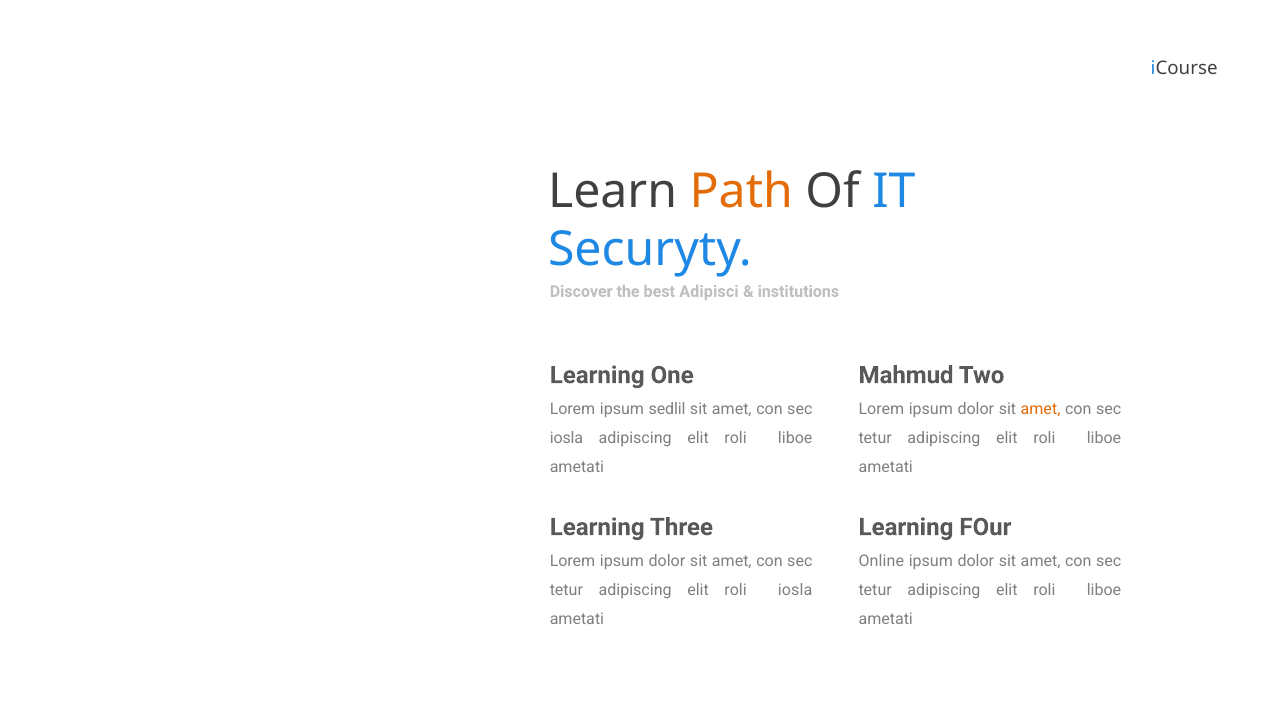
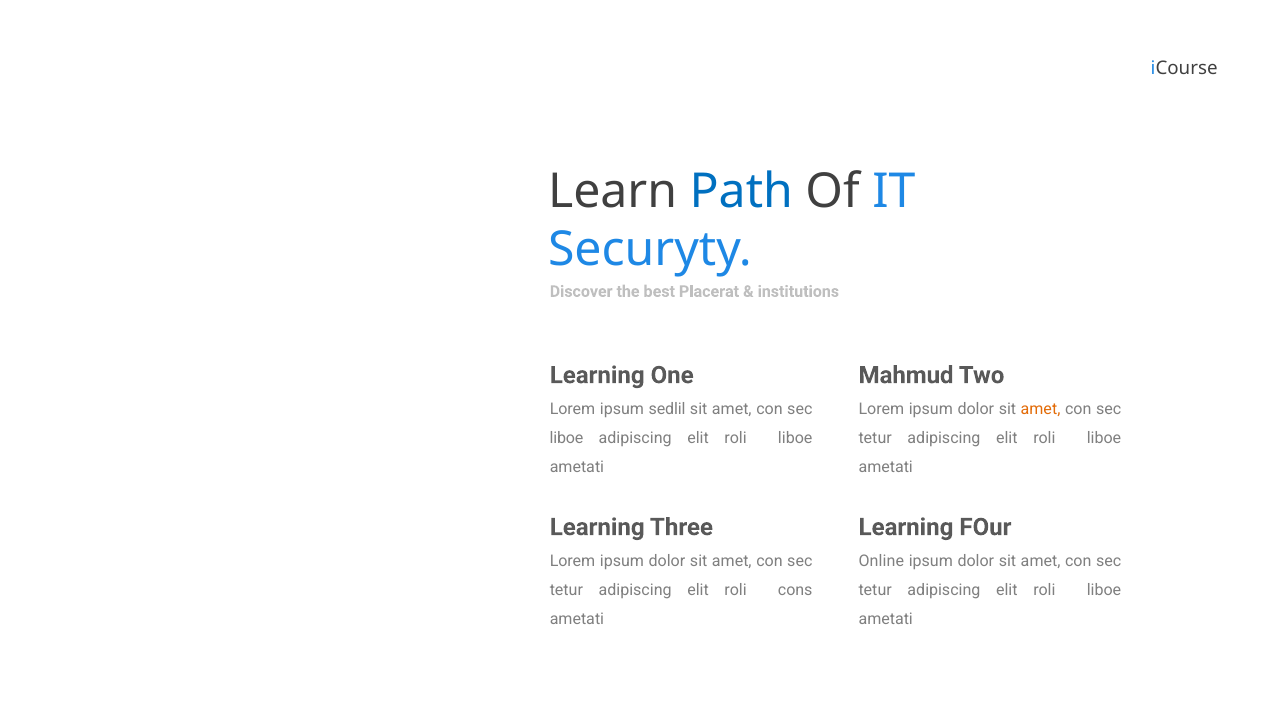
Path colour: orange -> blue (741, 192)
Adipisci: Adipisci -> Placerat (709, 291)
iosla: iosla -> liboe (566, 438)
roli iosla: iosla -> cons (795, 590)
